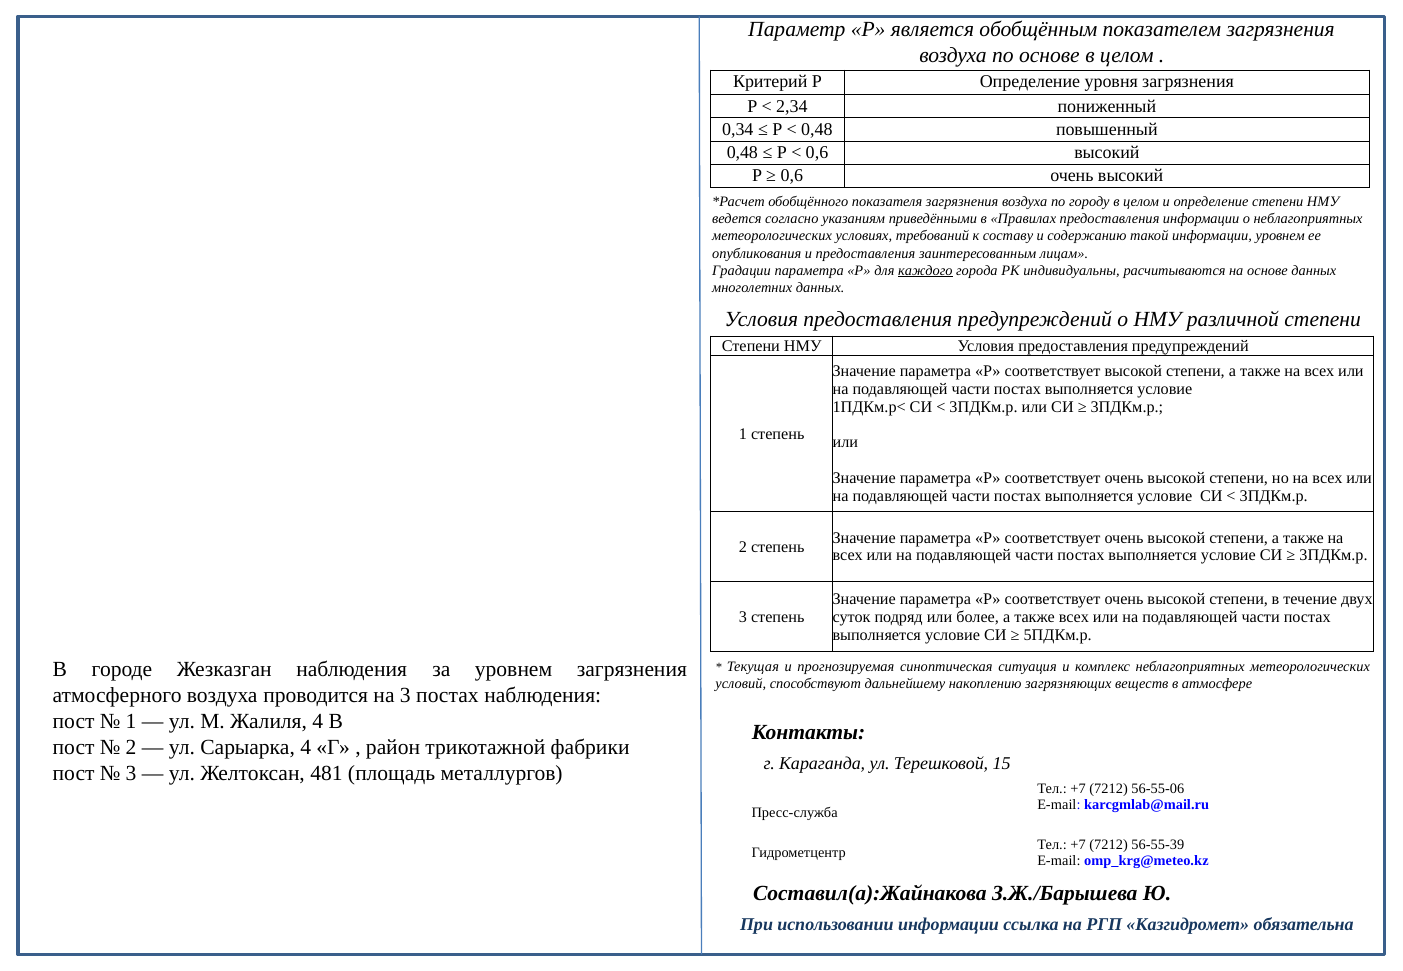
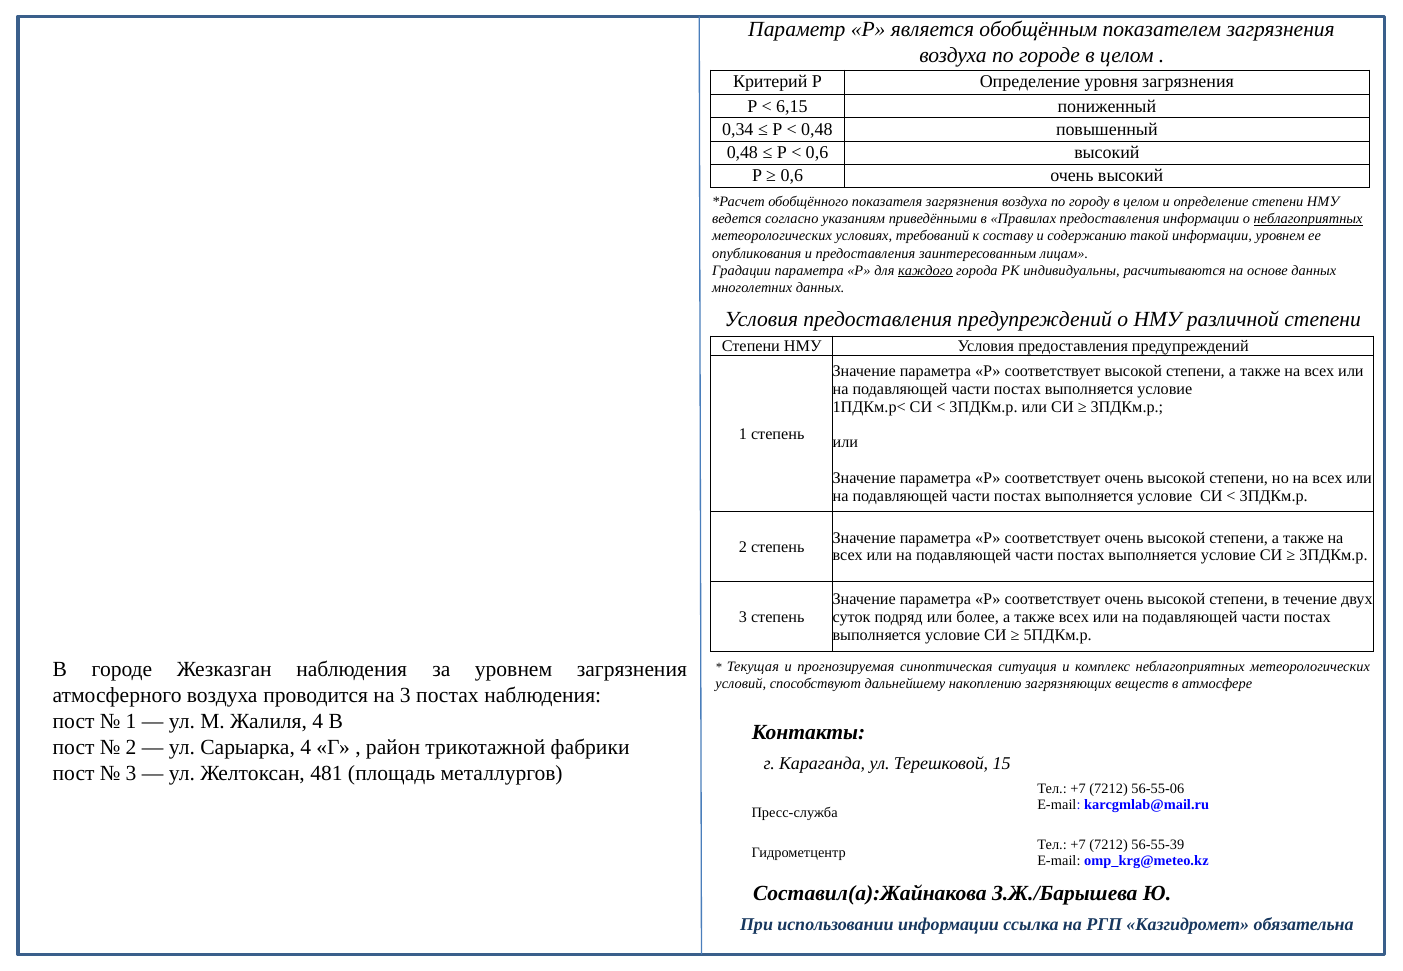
по основе: основе -> городе (1049, 55)
2,34: 2,34 -> 6,15 (792, 106)
неблагоприятных underline: none -> present (1308, 219)
